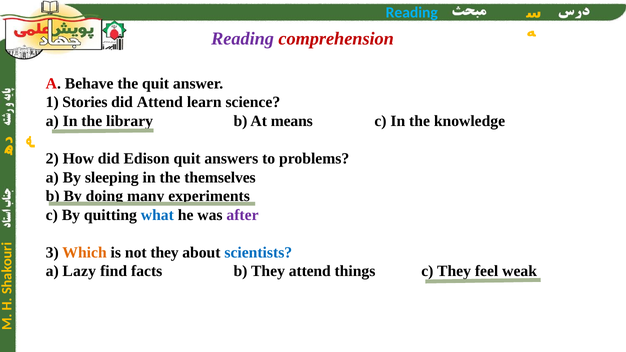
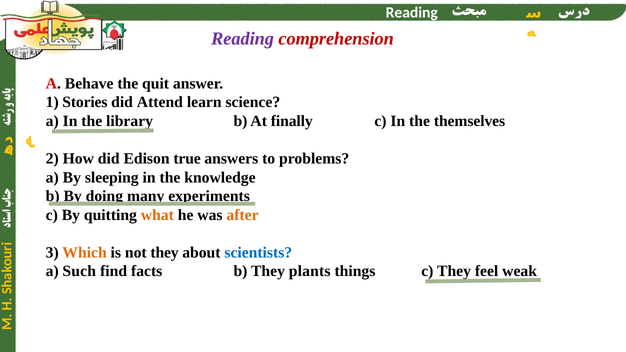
Reading colour: light blue -> white (412, 13)
means: means -> finally (292, 121)
knowledge: knowledge -> themselves (470, 121)
Edison quit: quit -> true (187, 159)
themselves: themselves -> knowledge (220, 177)
what colour: blue -> orange (157, 215)
after colour: purple -> orange (243, 215)
Lazy: Lazy -> Such (79, 271)
They attend: attend -> plants (310, 271)
